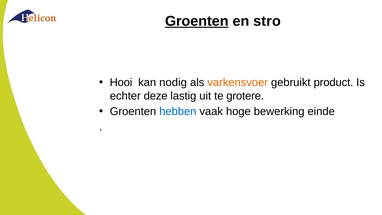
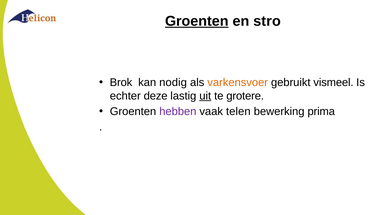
Hooi: Hooi -> Brok (121, 82)
product: product -> vismeel (333, 82)
uit underline: none -> present (205, 96)
hebben colour: blue -> purple (178, 111)
hoge: hoge -> telen (238, 111)
einde: einde -> prima (321, 111)
